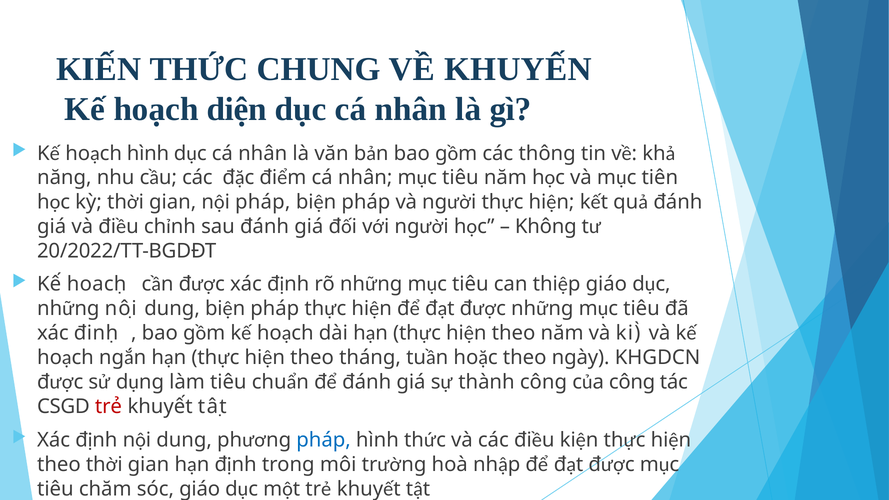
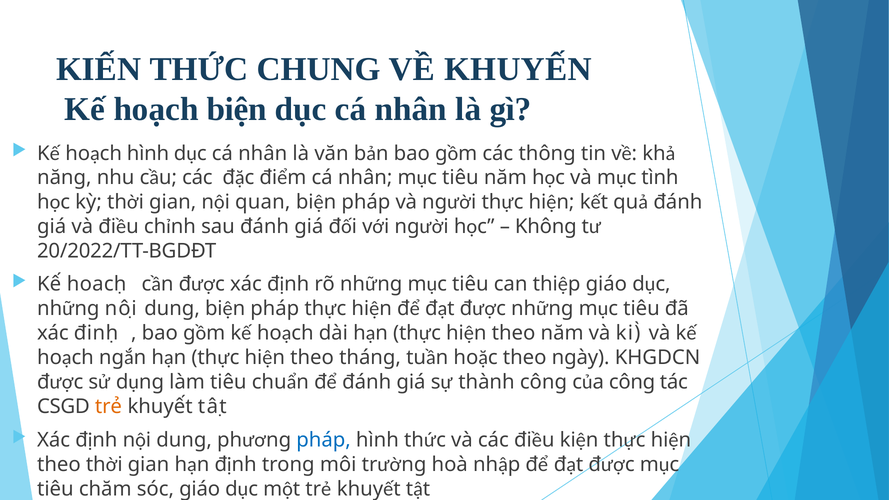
diện: diện -> biện (237, 109)
tiên: tiên -> tình (660, 178)
pháp: pháp -> quan (263, 202)
trẻ colour: red -> orange (108, 406)
